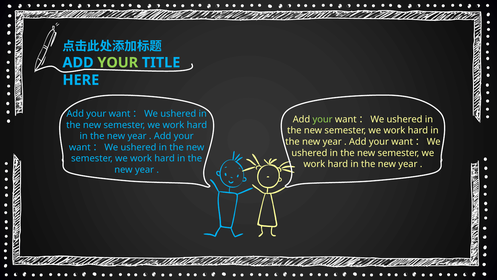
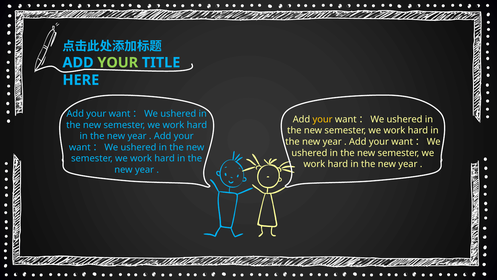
your colour: light green -> yellow (323, 119)
